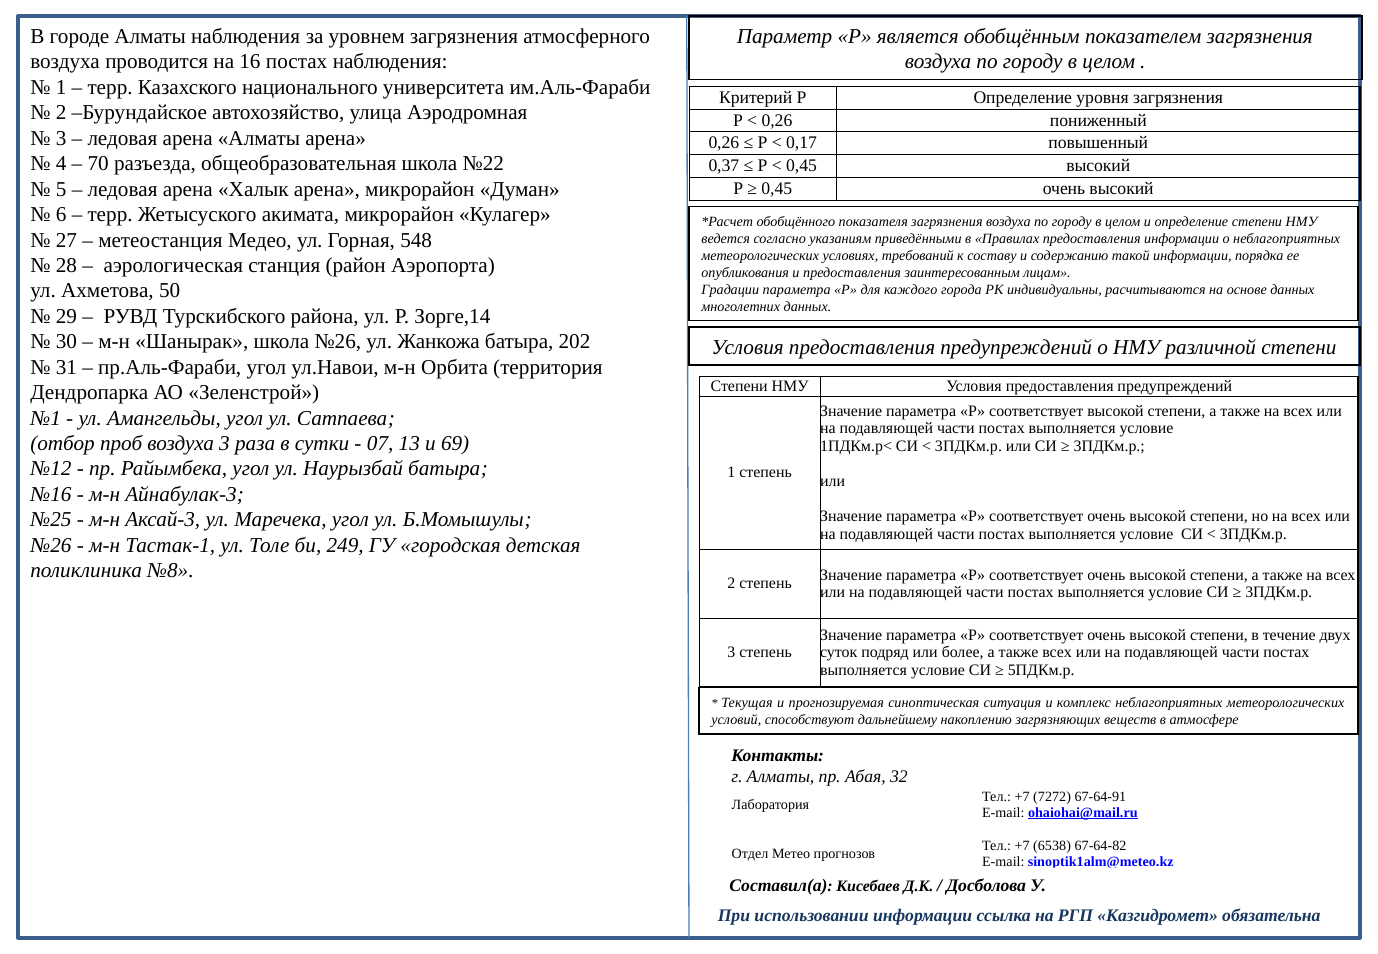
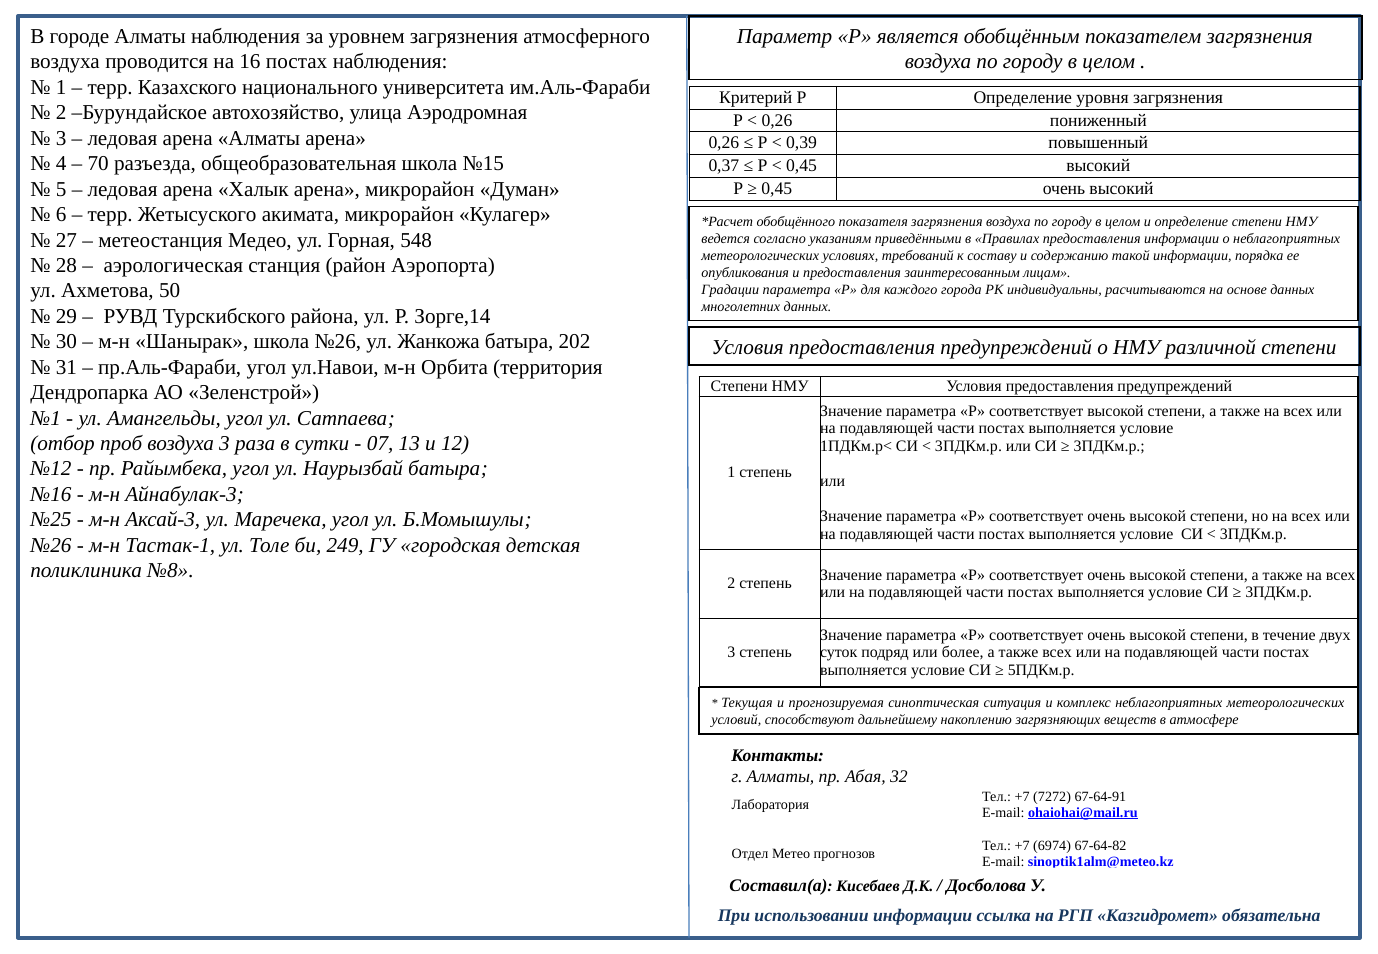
0,17: 0,17 -> 0,39 (801, 143)
№22: №22 -> №15 (483, 164)
69: 69 -> 12 (455, 444)
6538: 6538 -> 6974 (1052, 846)
